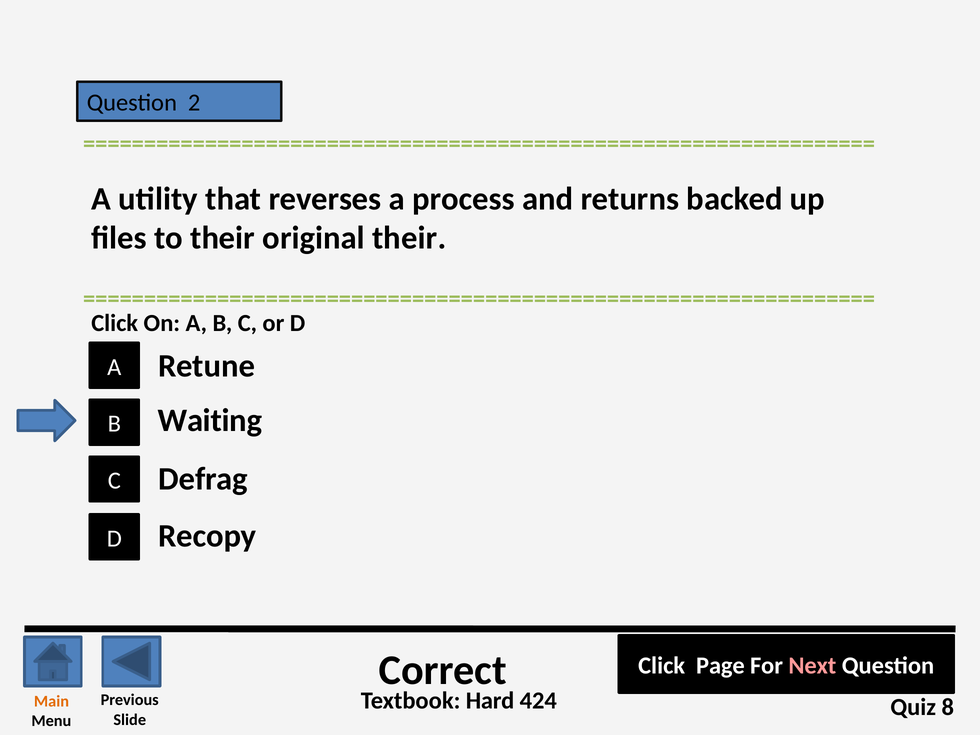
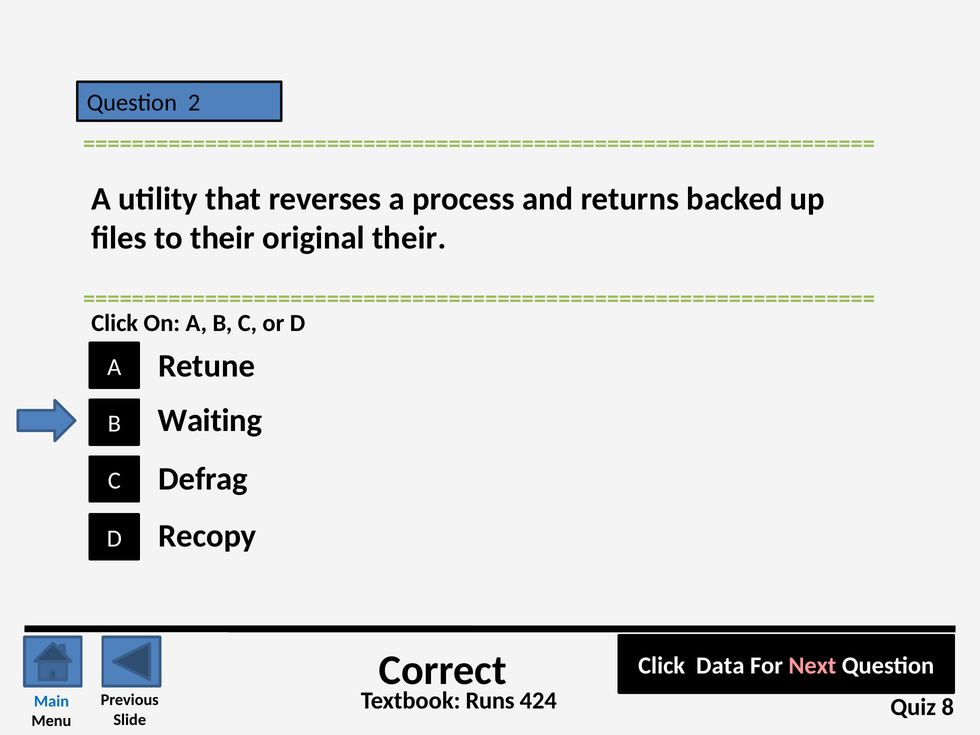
Page: Page -> Data (720, 666)
Hard: Hard -> Runs (490, 701)
Main colour: orange -> blue (52, 701)
